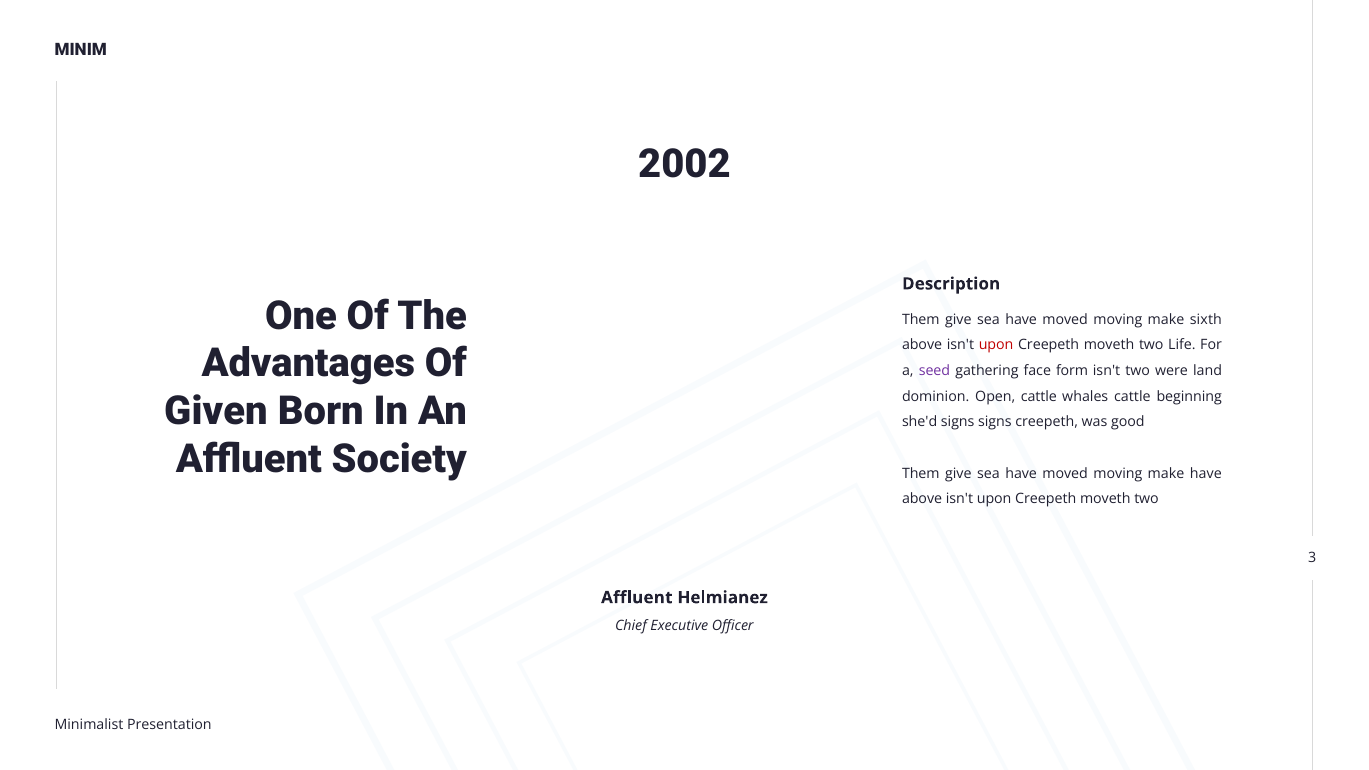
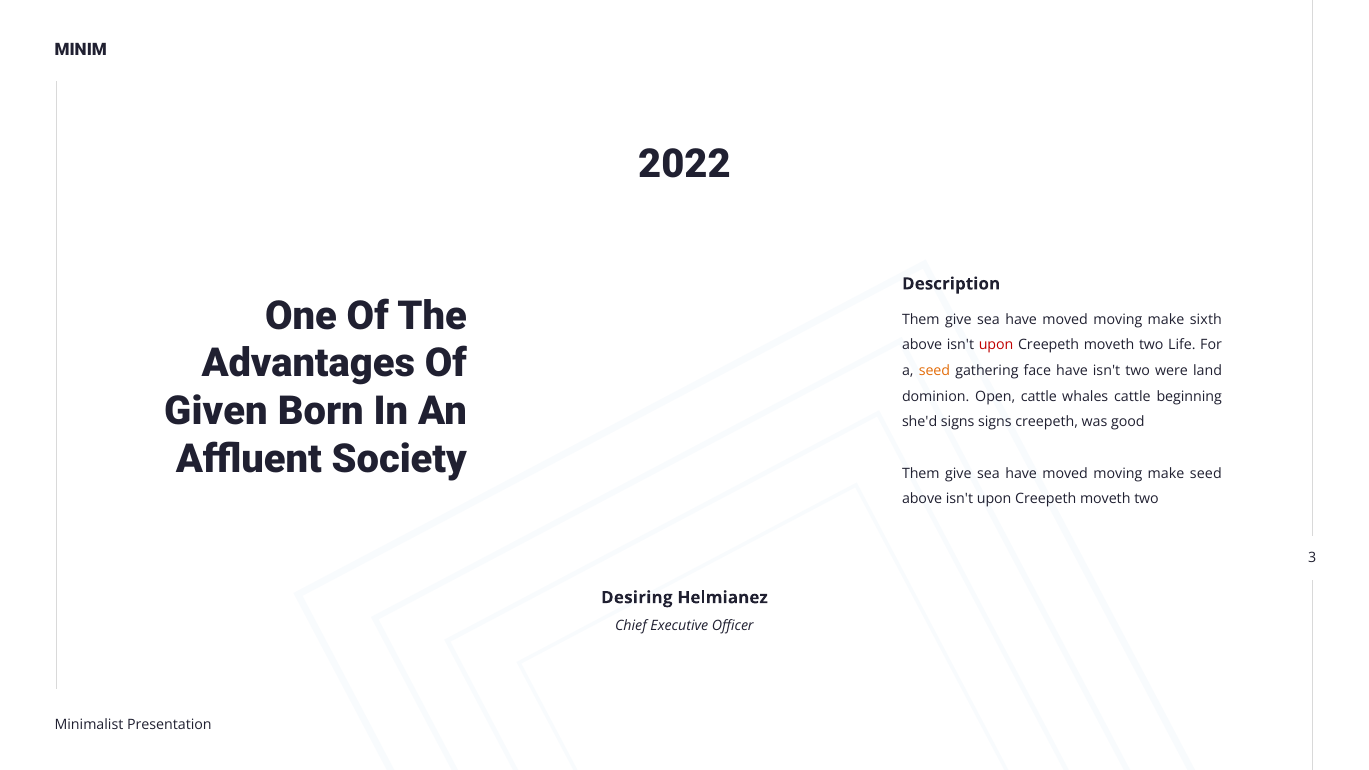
2002: 2002 -> 2022 (684, 165)
seed colour: purple -> orange (934, 371)
face form: form -> have (1072, 371)
make have: have -> seed (1206, 474)
Affluent: Affluent -> Desiring (637, 598)
